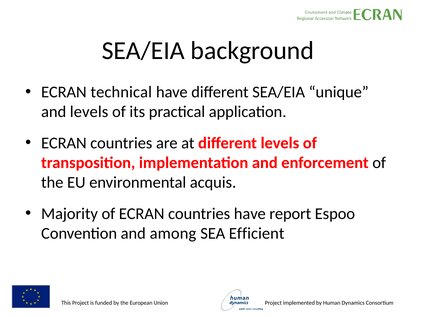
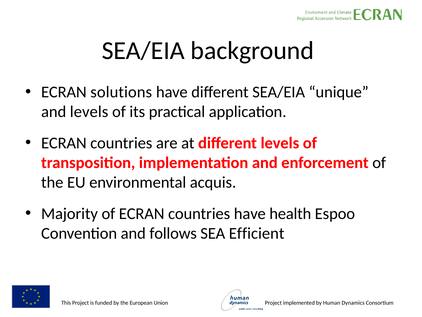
technical: technical -> solutions (121, 92)
report: report -> health (290, 213)
among: among -> follows (173, 233)
